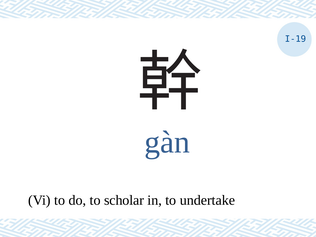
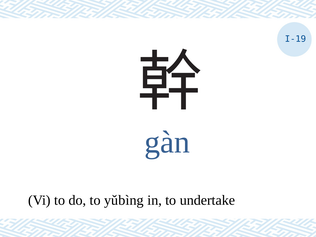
scholar: scholar -> yǔbìng (124, 200)
